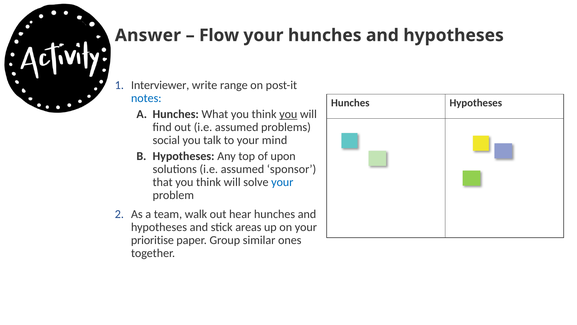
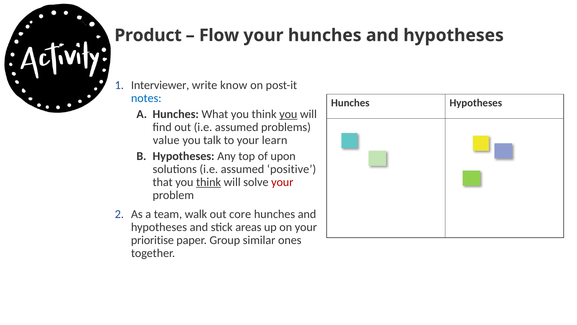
Answer: Answer -> Product (148, 35)
range: range -> know (234, 85)
social: social -> value (166, 140)
mind: mind -> learn (275, 140)
sponsor: sponsor -> positive (292, 169)
think underline: none -> present (209, 182)
your colour: blue -> red (282, 182)
hear: hear -> core (240, 214)
